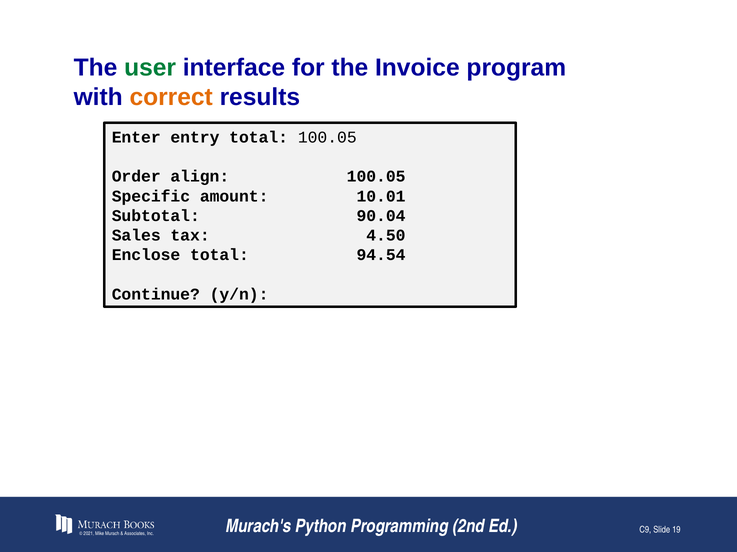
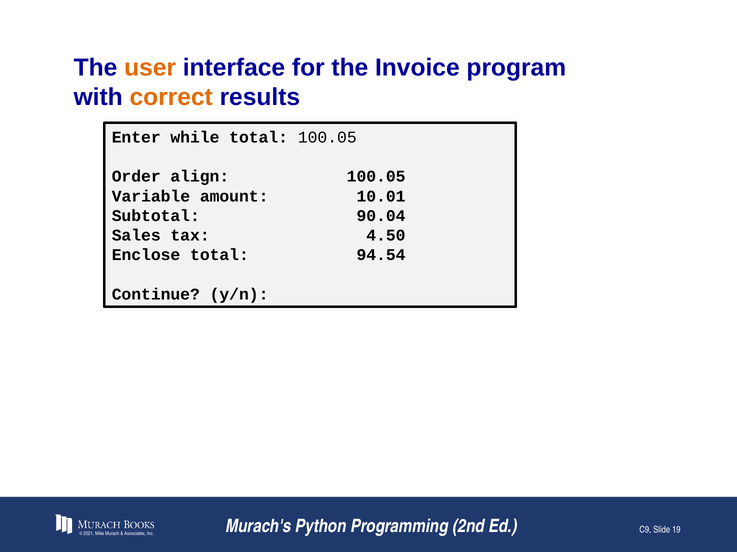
user colour: green -> orange (150, 68)
entry: entry -> while (195, 137)
Specific: Specific -> Variable (151, 196)
